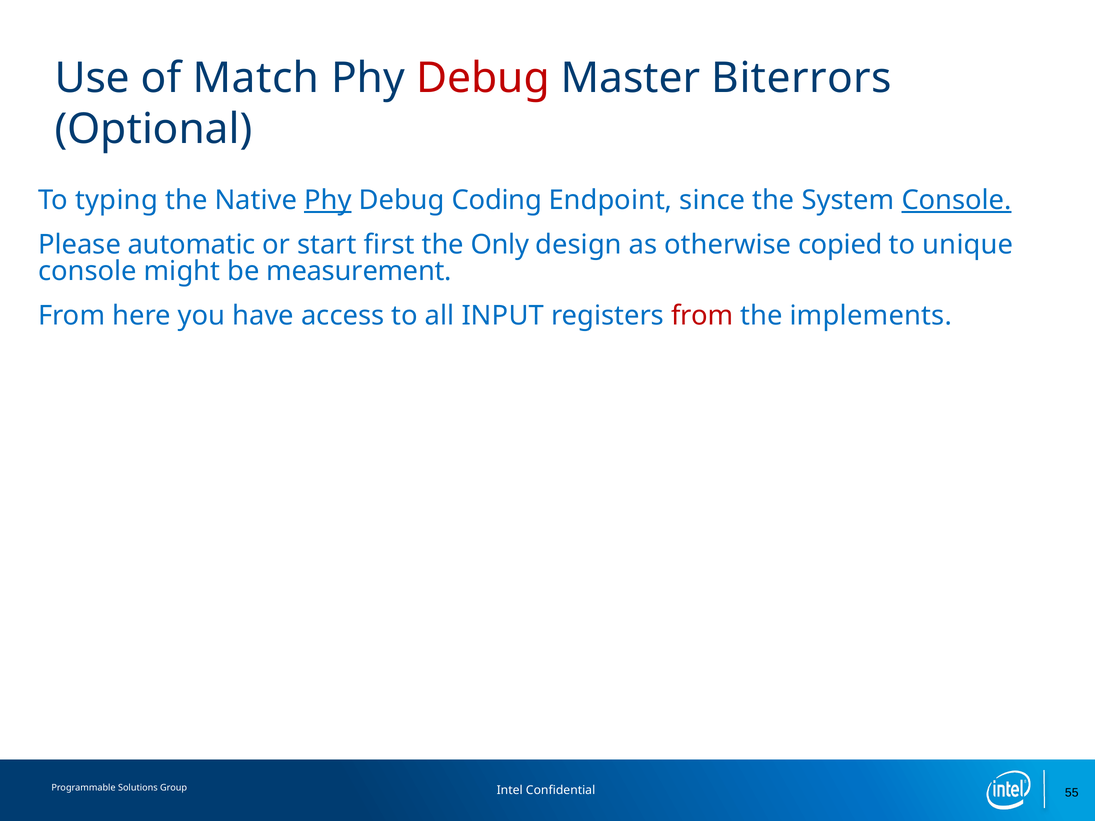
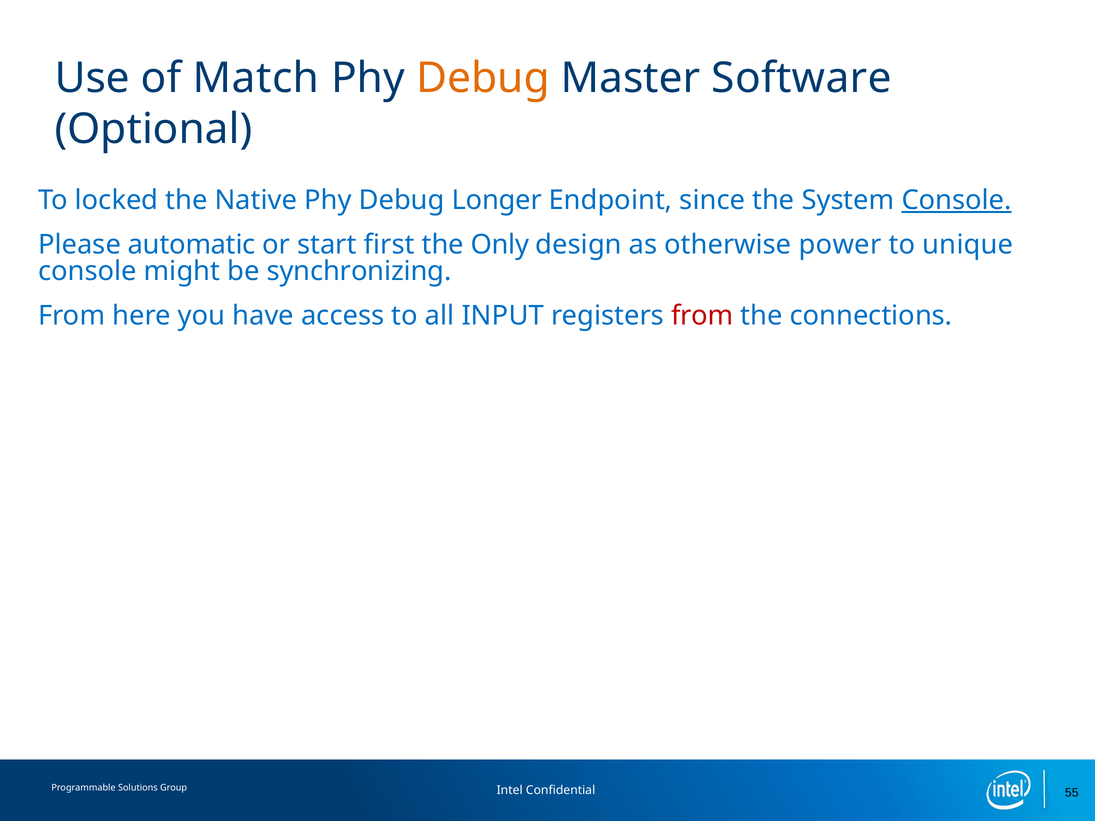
Debug colour: red -> orange (483, 78)
Biterrors: Biterrors -> Software (802, 78)
typing: typing -> locked (117, 200)
Phy underline: present -> none (328, 200)
Coding: Coding -> Longer (497, 200)
copied: copied -> power (840, 245)
measurement: measurement -> synchronizing (359, 271)
implements: implements -> connections (871, 316)
